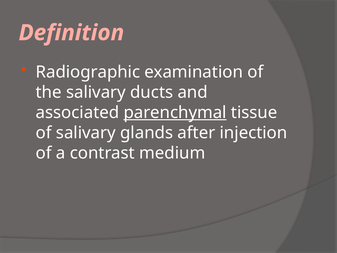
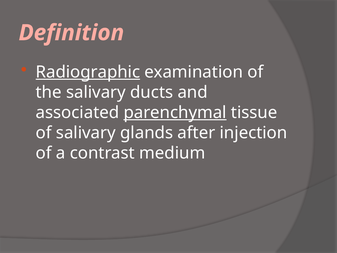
Radiographic underline: none -> present (88, 72)
